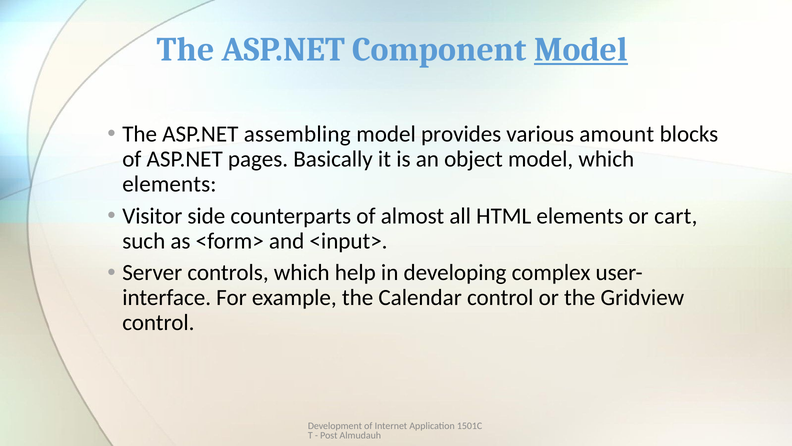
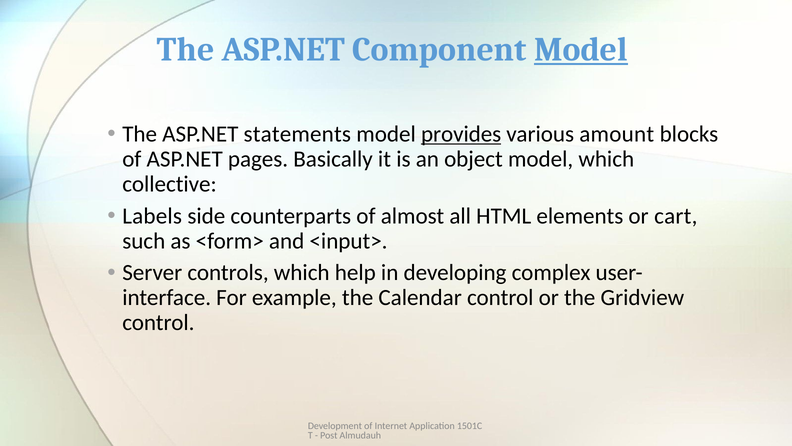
assembling: assembling -> statements (297, 134)
provides underline: none -> present (461, 134)
elements: elements -> collective (169, 184)
Visitor: Visitor -> Labels (152, 216)
